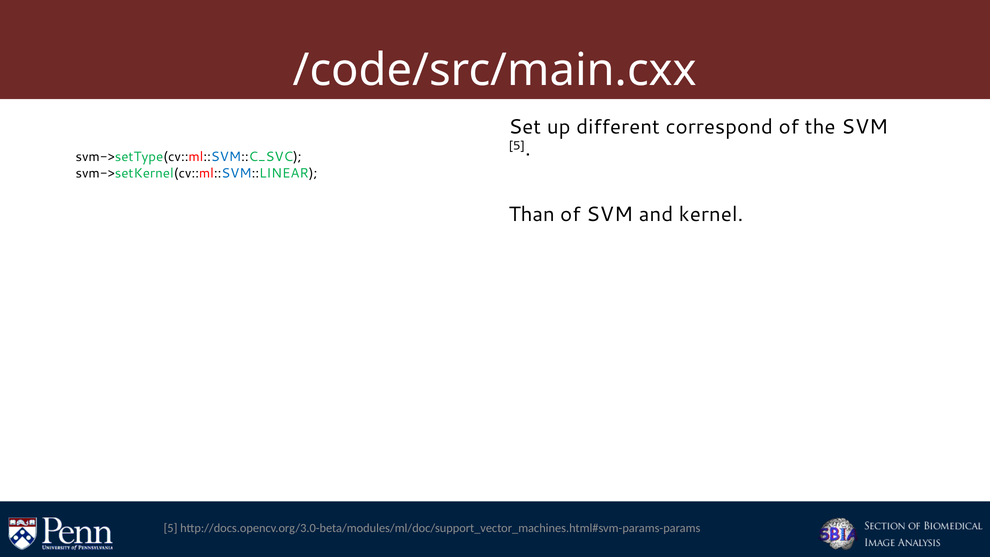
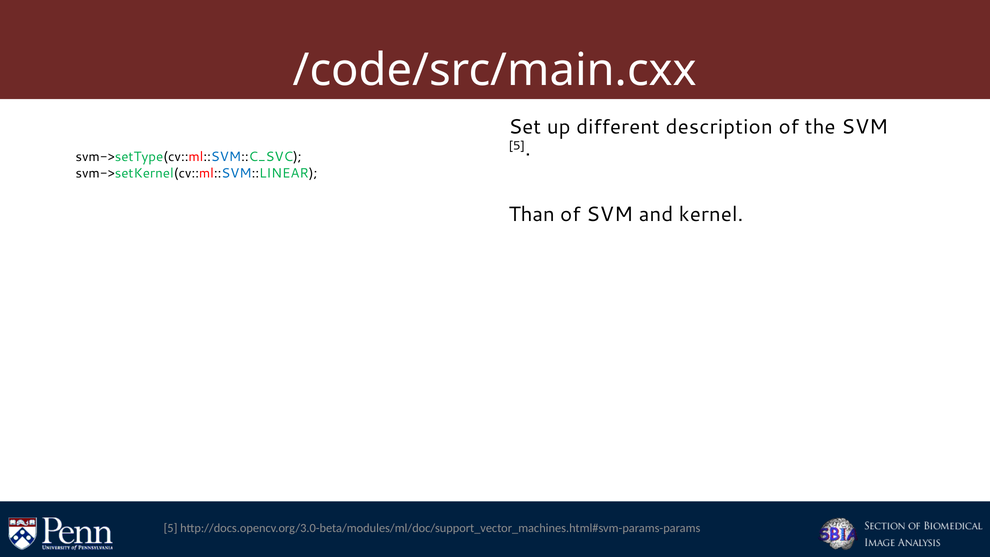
correspond: correspond -> description (719, 127)
